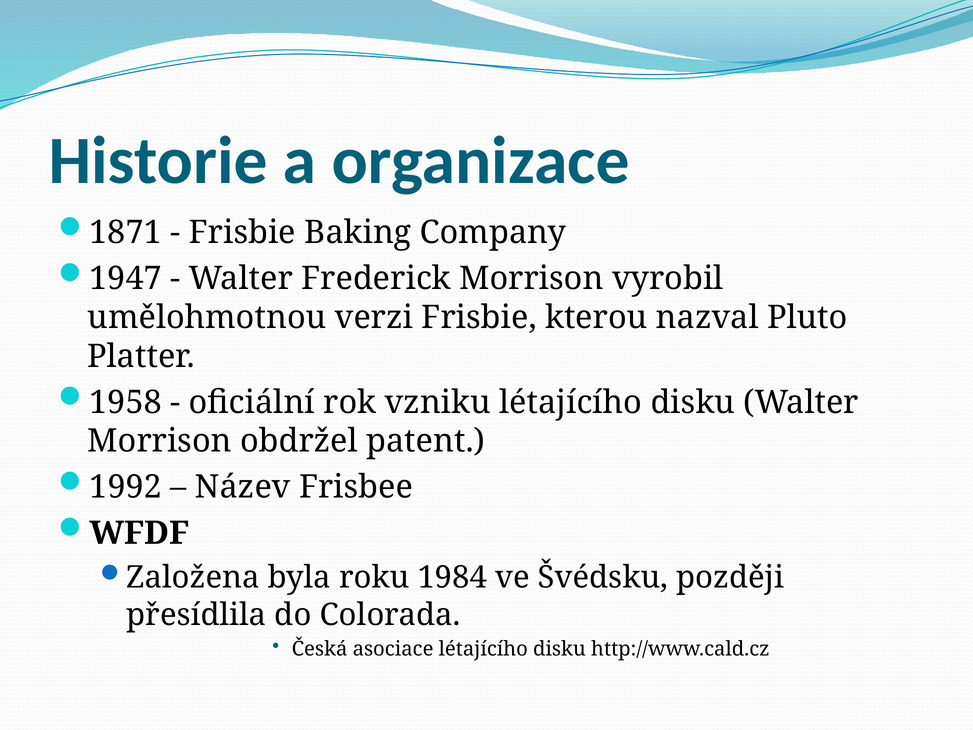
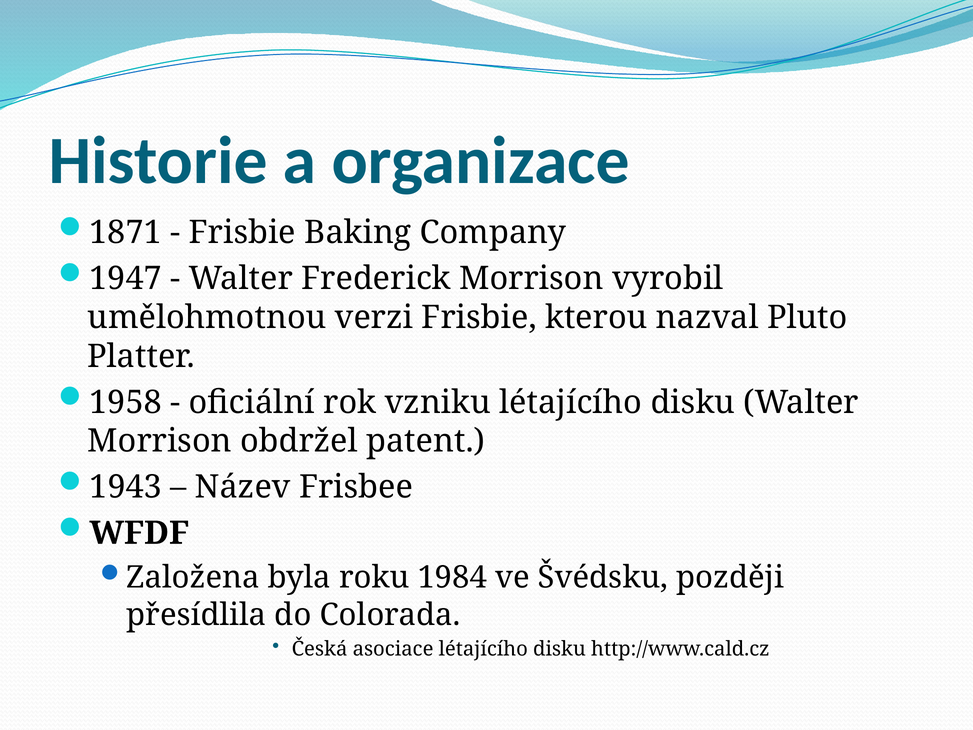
1992: 1992 -> 1943 (126, 487)
